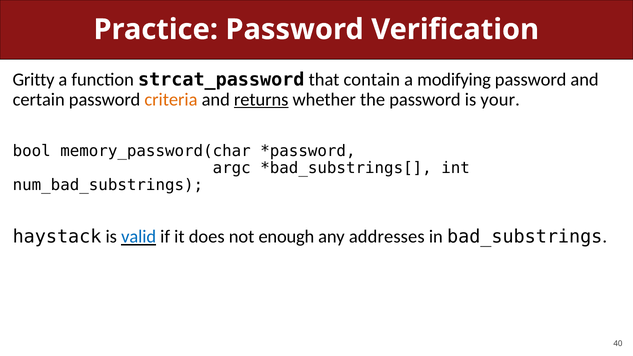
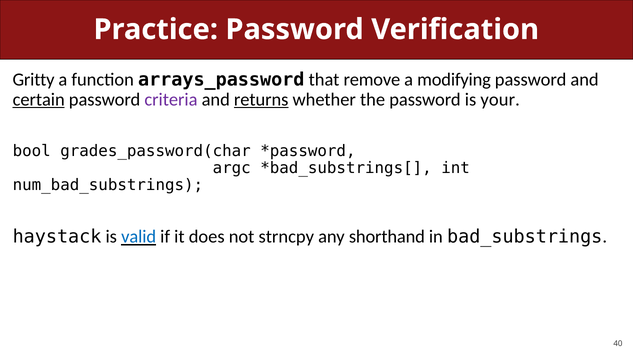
strcat_password: strcat_password -> arrays_password (221, 79)
contain: contain -> remove (372, 79)
certain underline: none -> present (39, 99)
criteria colour: orange -> purple (171, 99)
memory_password(char: memory_password(char -> grades_password(char (156, 151)
enough: enough -> strncpy (286, 237)
addresses: addresses -> shorthand (387, 237)
